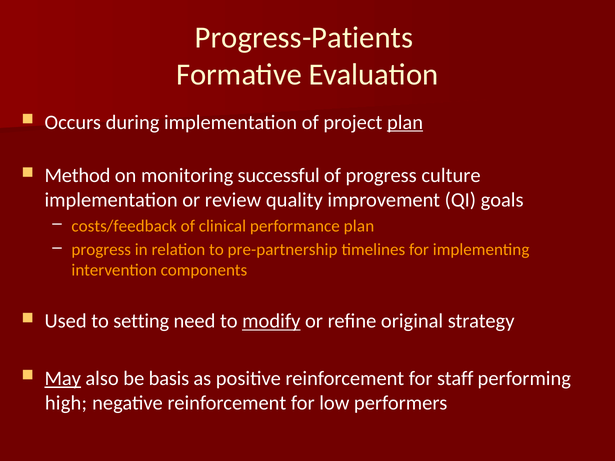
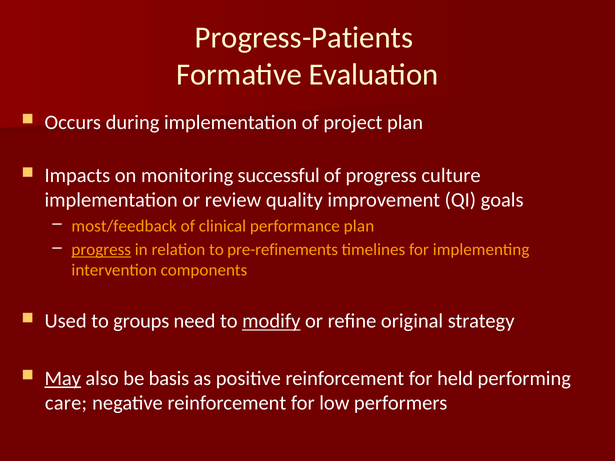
plan underline: present -> none (405, 122)
Method: Method -> Impacts (77, 176)
costs/feedback: costs/feedback -> most/feedback (124, 226)
progress underline: none -> present (101, 250)
pre-partnership: pre-partnership -> pre-refinements (283, 250)
setting: setting -> groups (141, 321)
staff: staff -> held (455, 379)
high: high -> care (66, 403)
